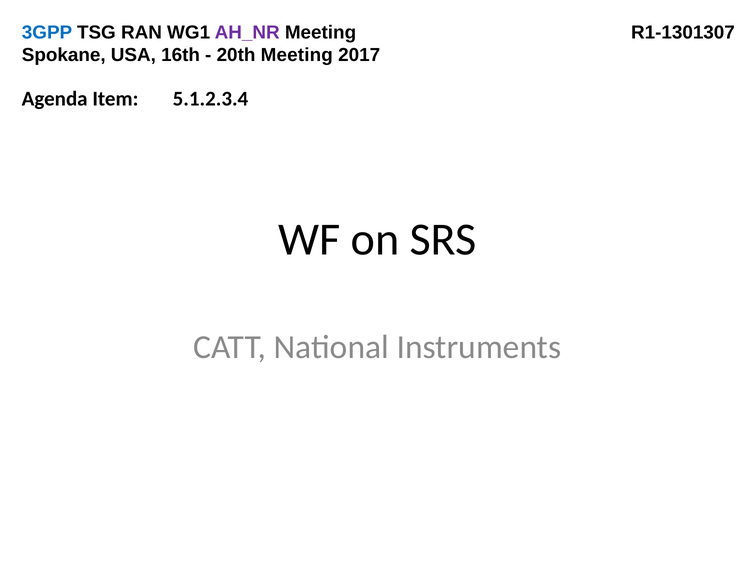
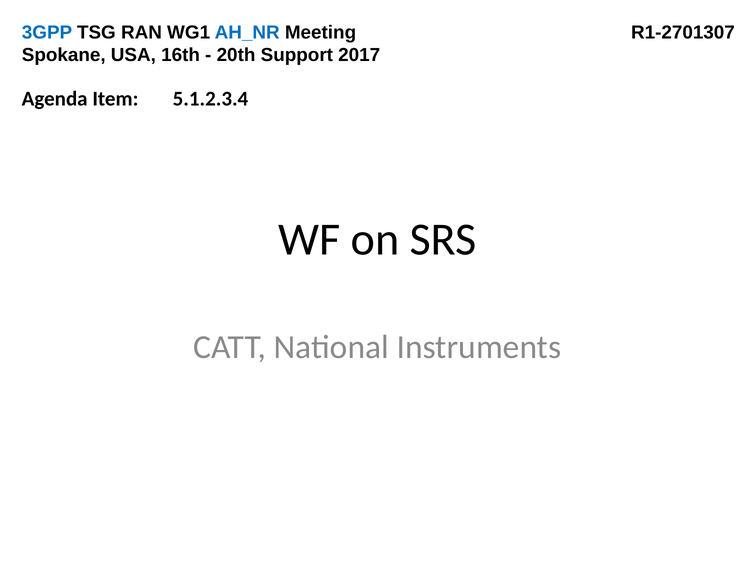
AH_NR colour: purple -> blue (247, 32)
R1-1301307: R1-1301307 -> R1-2701307 (683, 32)
20th Meeting: Meeting -> Support (297, 55)
